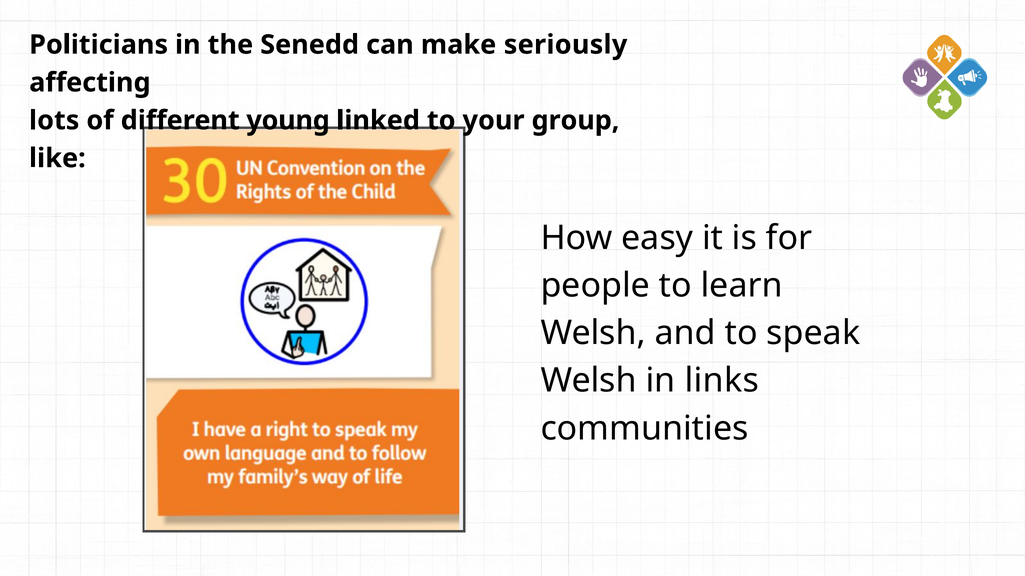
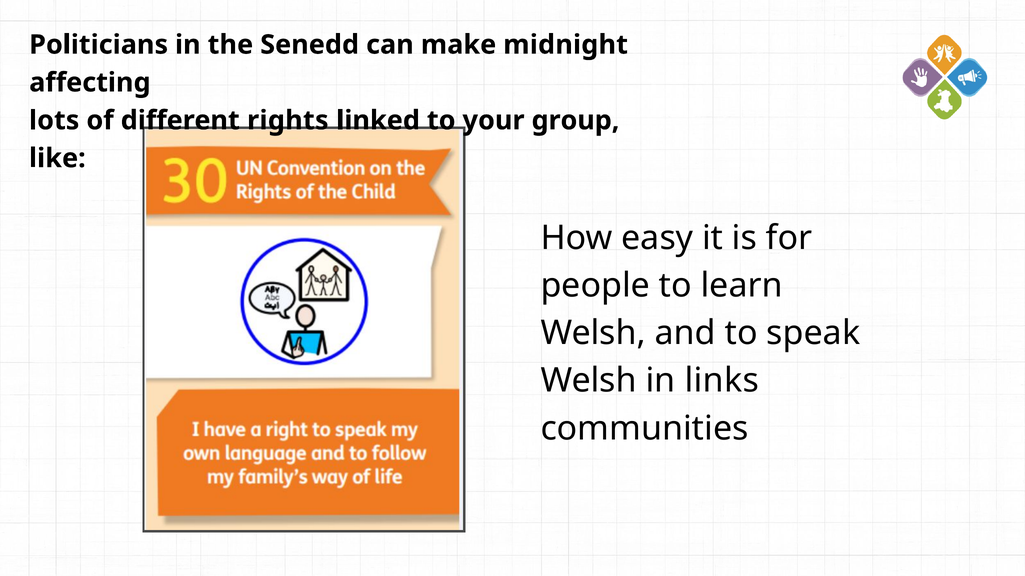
seriously: seriously -> midnight (566, 45)
young: young -> rights (288, 121)
